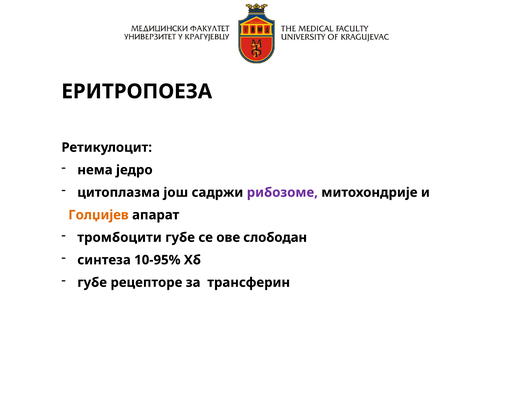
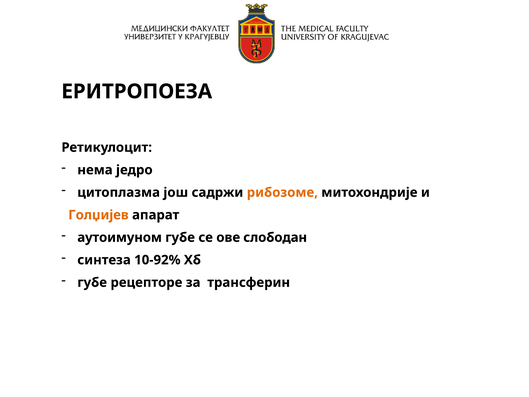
рибозоме colour: purple -> orange (282, 192)
тромбоцити: тромбоцити -> аутоимуном (120, 237)
10-95%: 10-95% -> 10-92% (157, 260)
